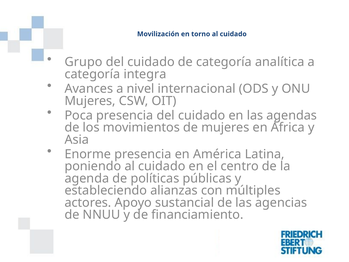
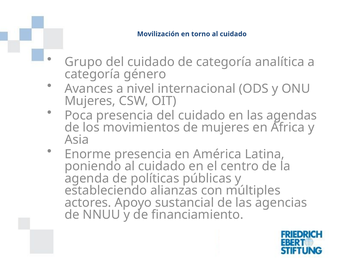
integra: integra -> género (145, 74)
